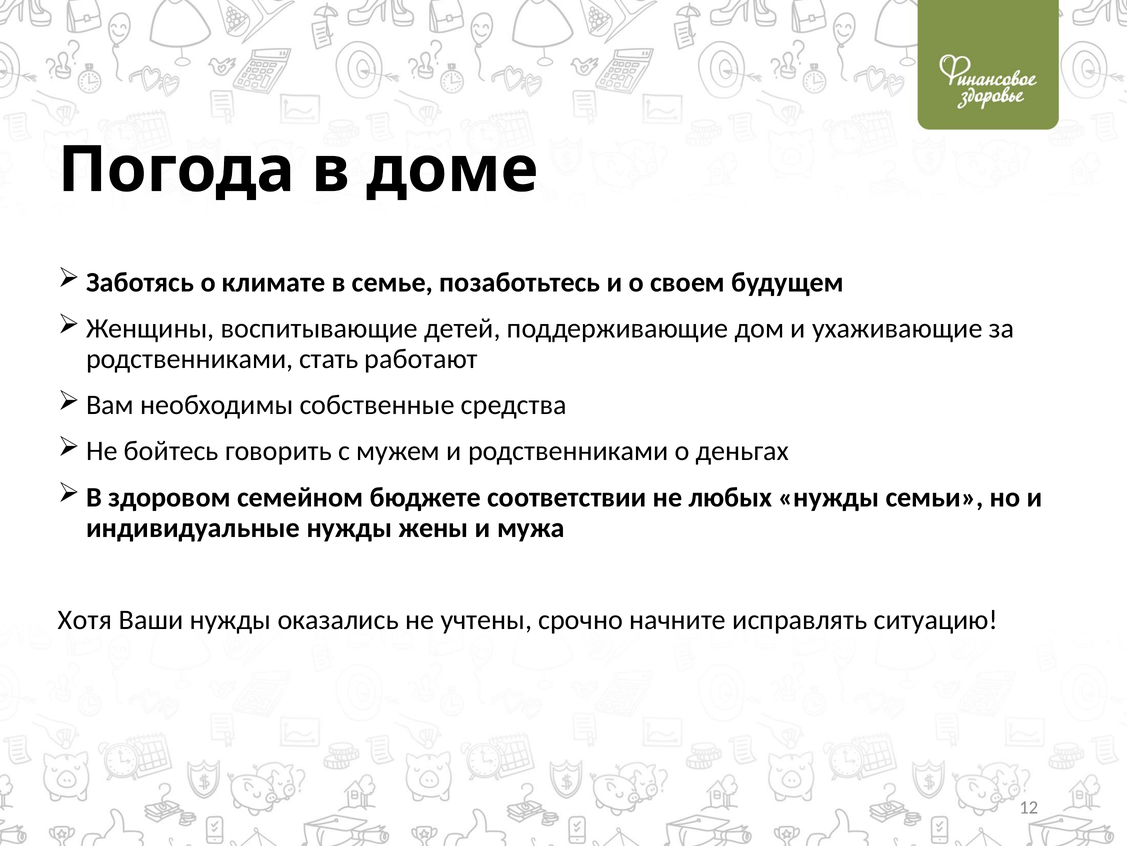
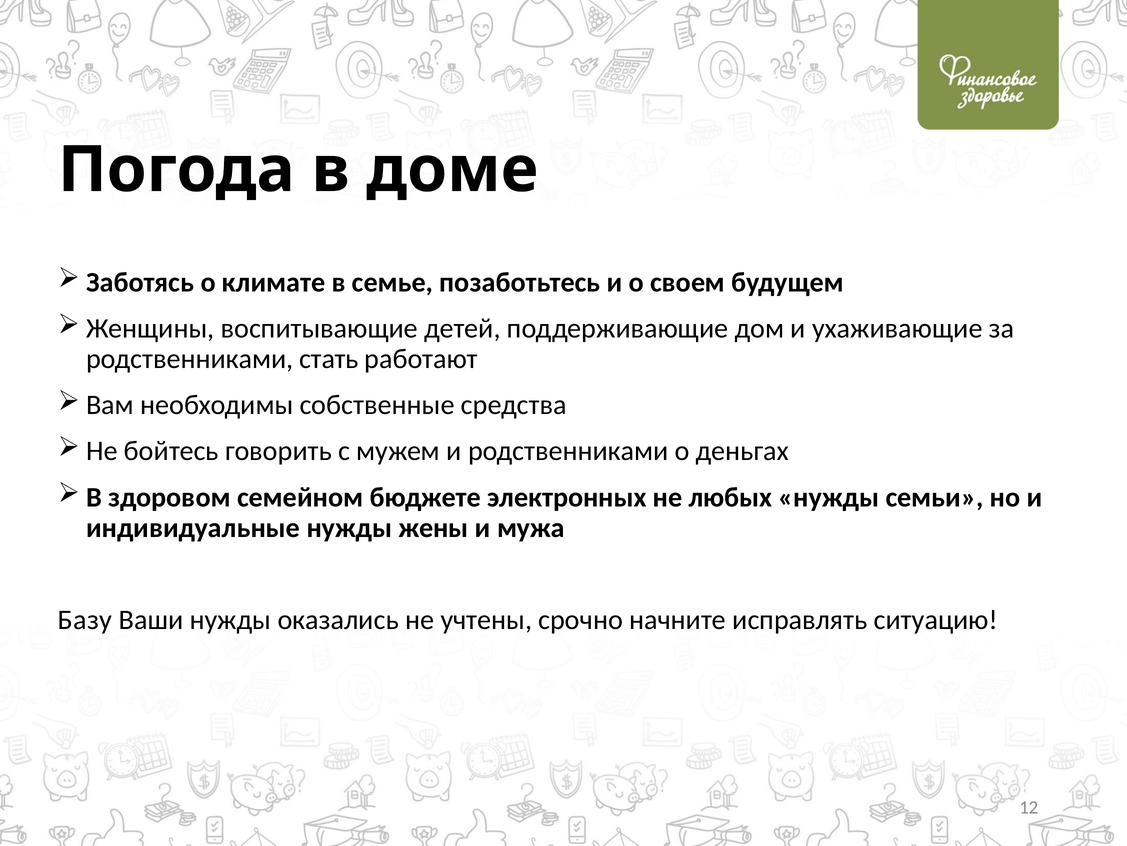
соответствии: соответствии -> электронных (567, 497)
Хотя: Хотя -> Базу (85, 619)
